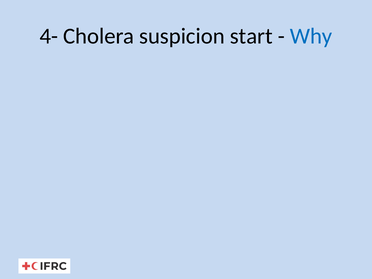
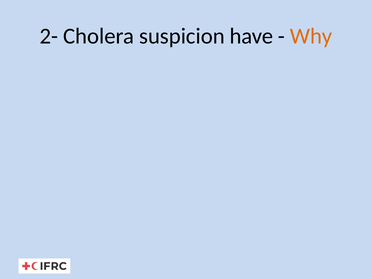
4-: 4- -> 2- (49, 36)
start: start -> have (251, 36)
Why colour: blue -> orange (311, 36)
